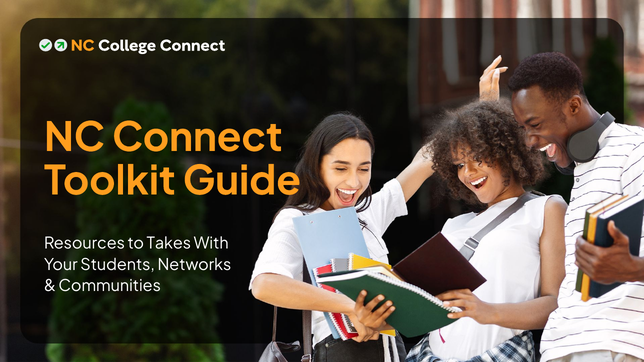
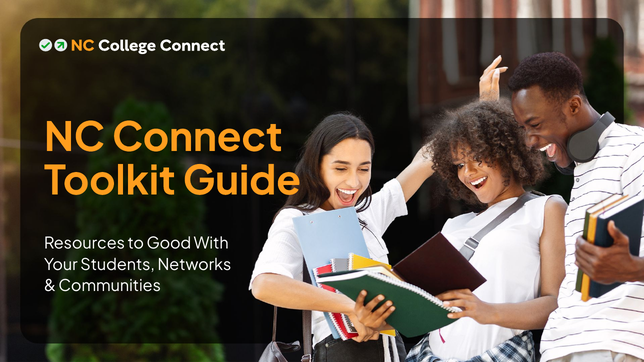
Takes: Takes -> Good (169, 244)
